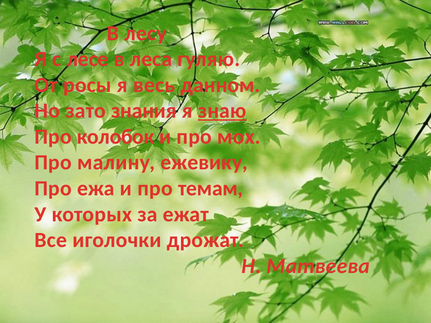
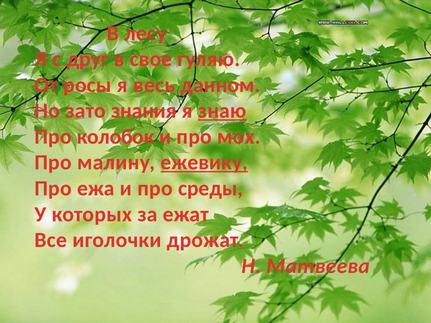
лесе: лесе -> друг (88, 59)
леса: леса -> свое (151, 59)
ежевику underline: none -> present (204, 163)
темам: темам -> среды (211, 189)
